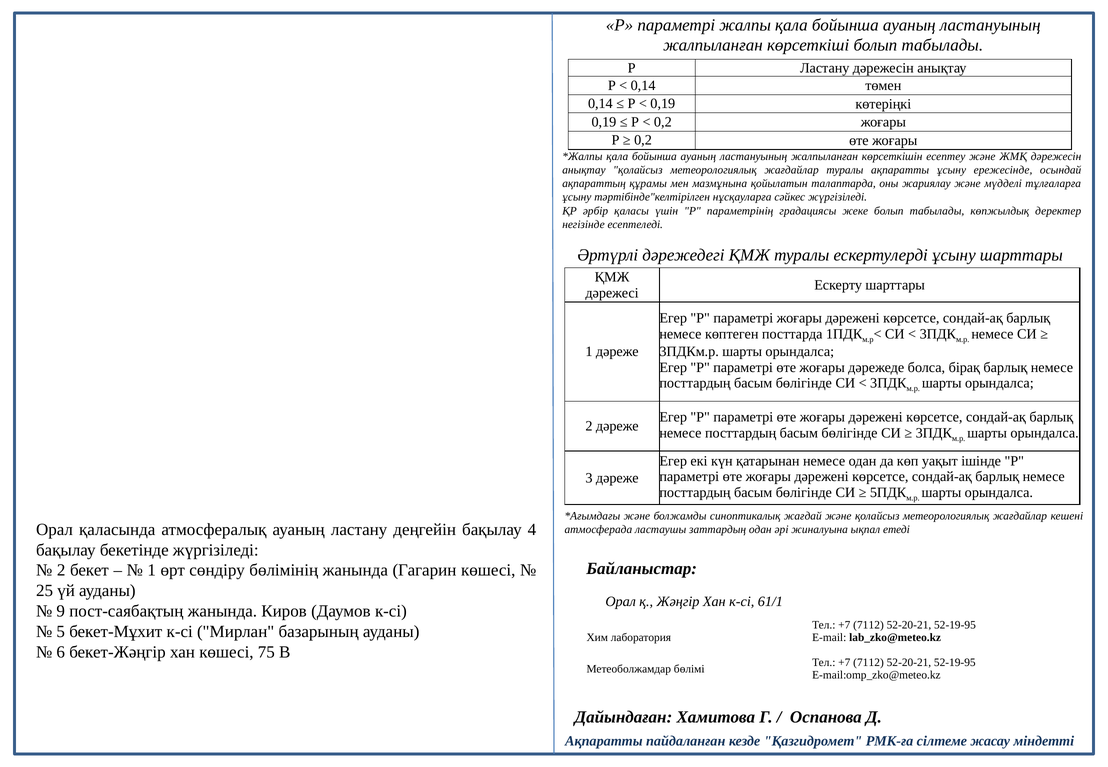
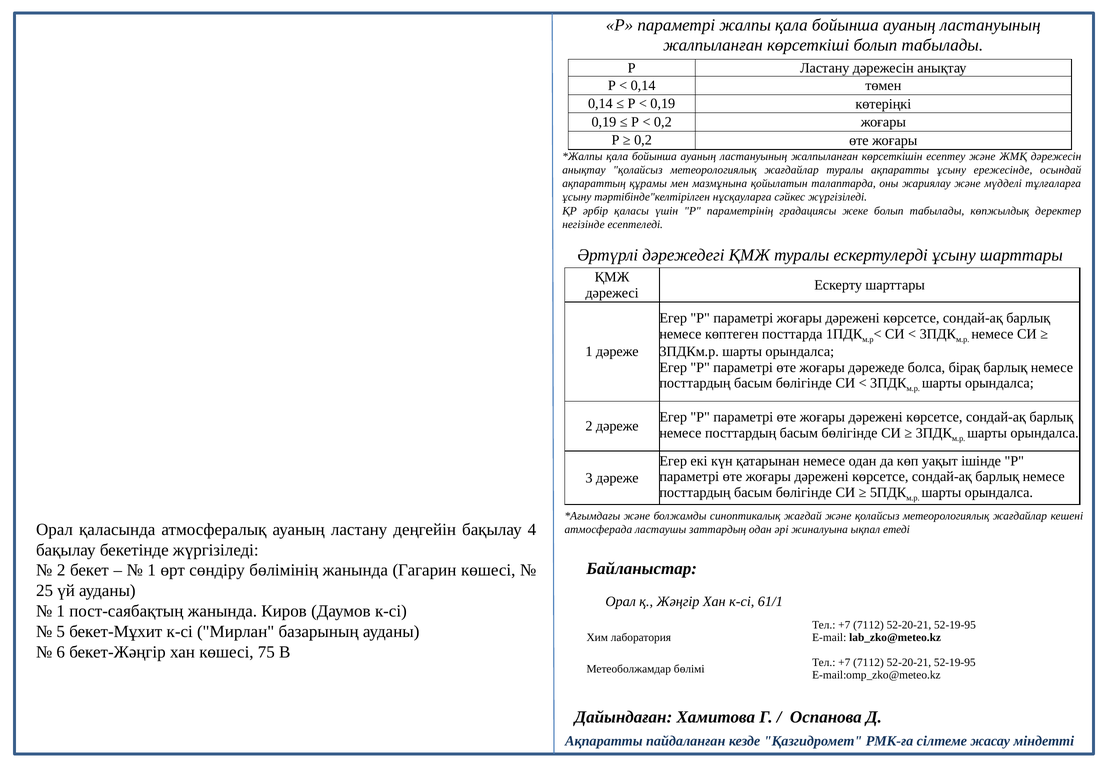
9: 9 -> 1 (61, 611)
